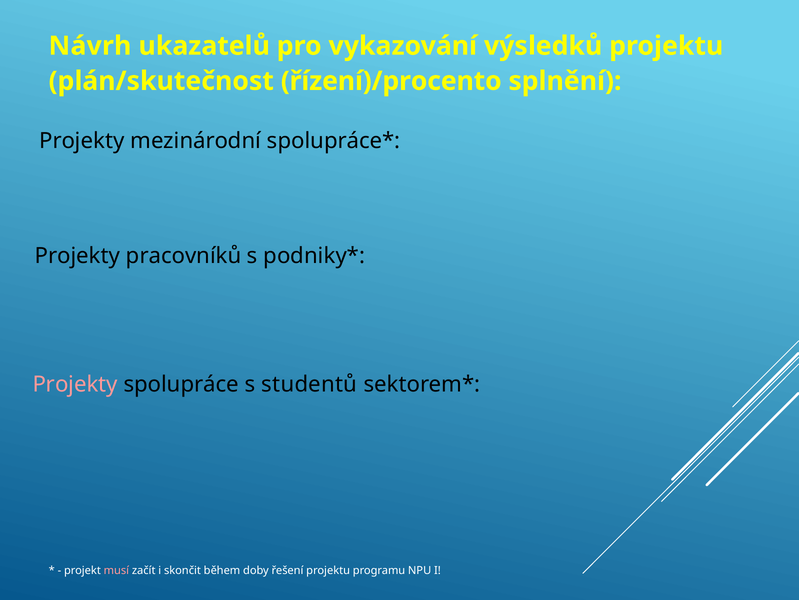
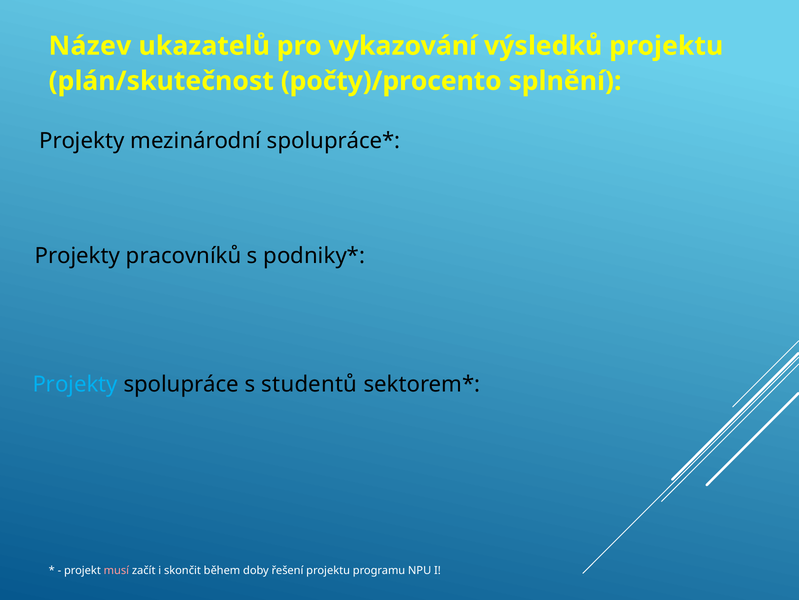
Návrh: Návrh -> Název (90, 46)
řízení)/procento: řízení)/procento -> počty)/procento (391, 81)
Projekty colour: pink -> light blue (75, 384)
